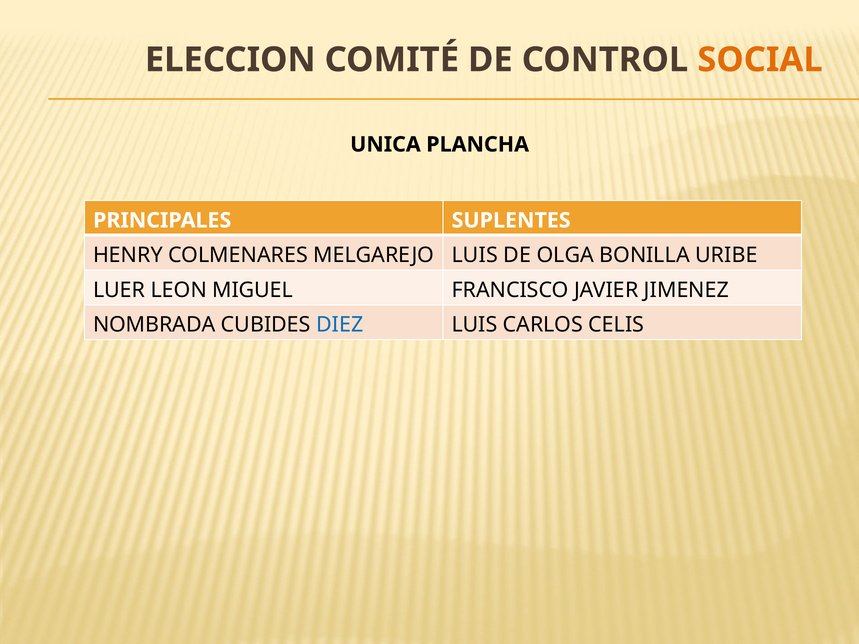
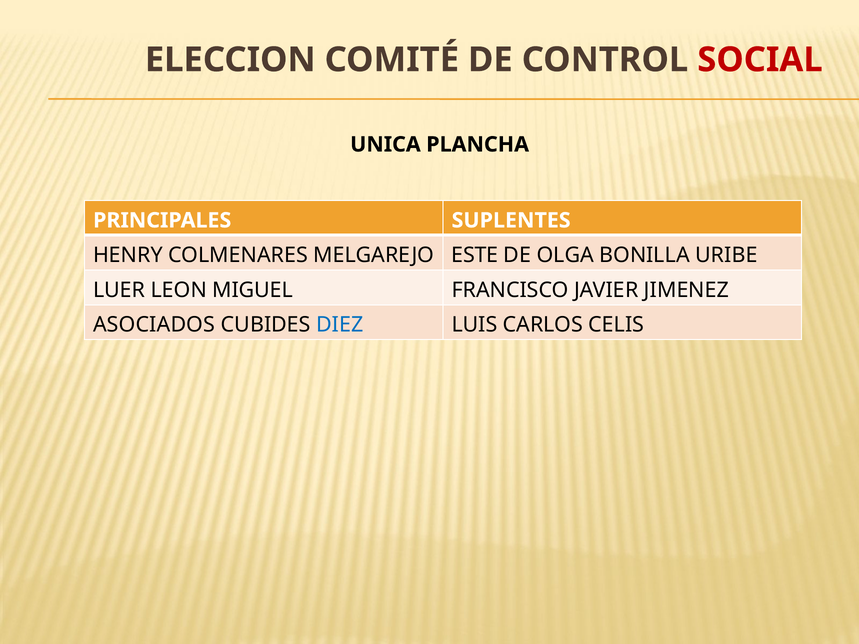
SOCIAL colour: orange -> red (760, 60)
MELGAREJO LUIS: LUIS -> ESTE (475, 255)
NOMBRADA: NOMBRADA -> ASOCIADOS (154, 325)
